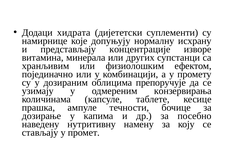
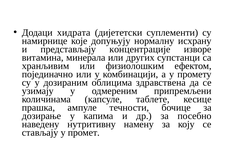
препоручује: препоручује -> здравствена (161, 83)
конзервирања: конзервирања -> припремљени (183, 91)
